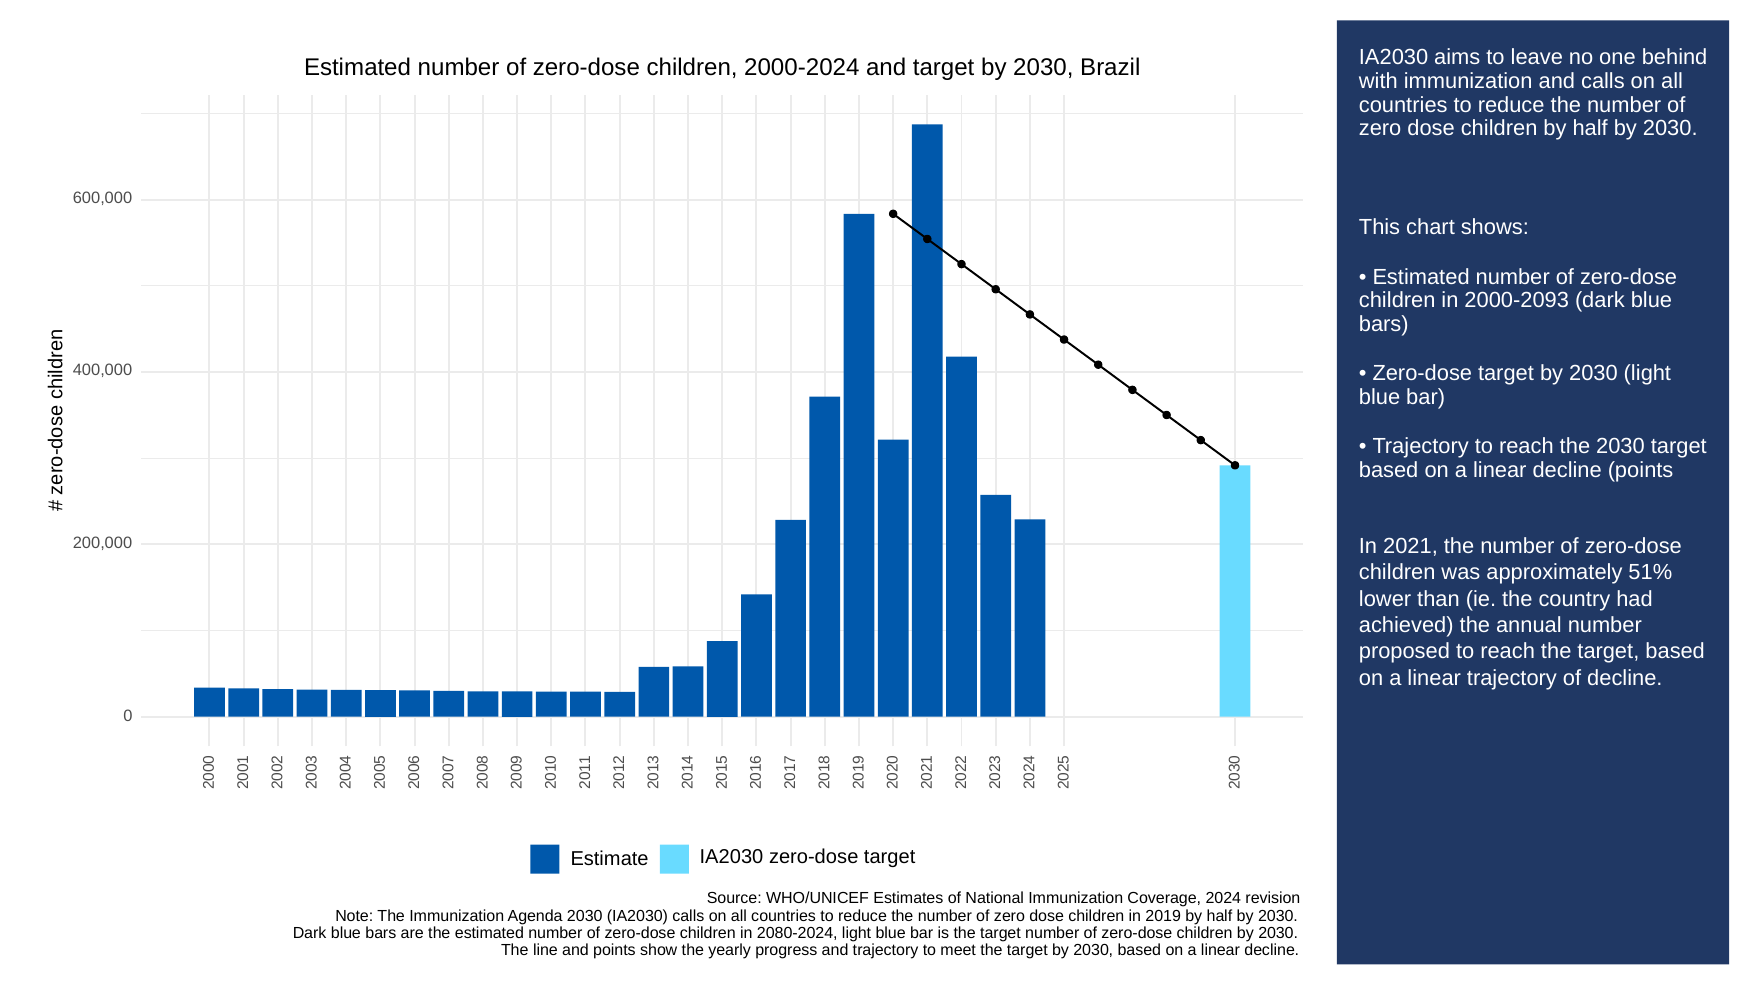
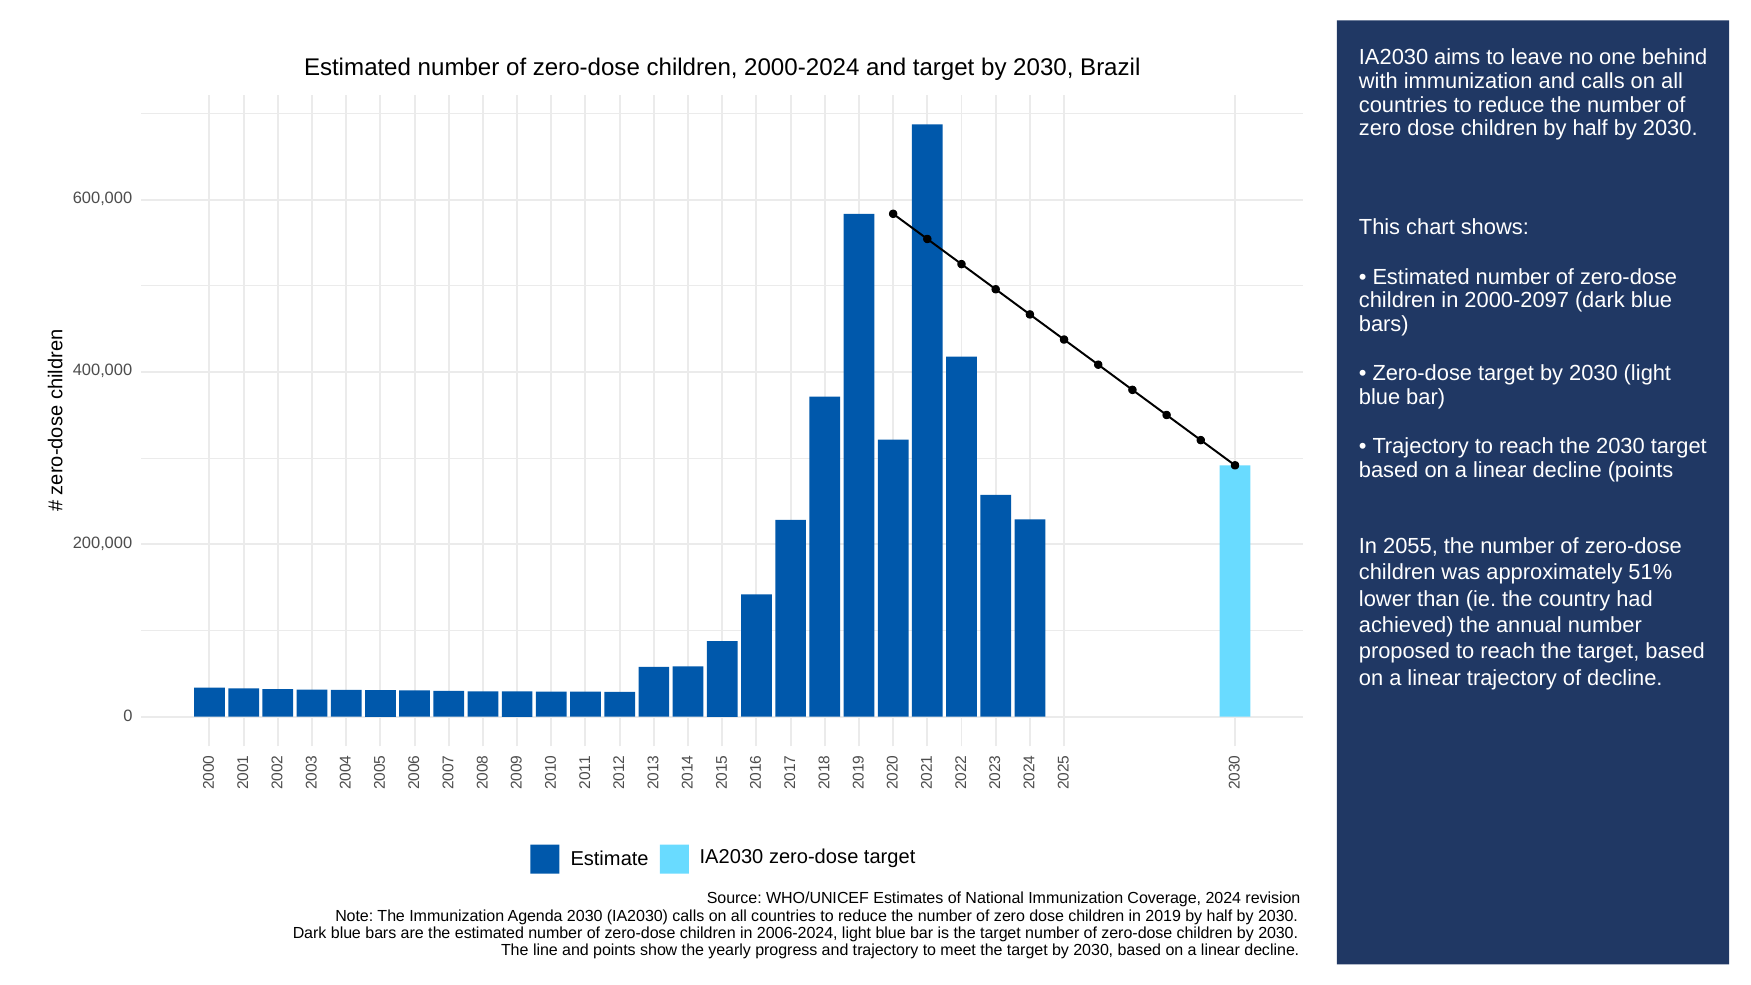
2000-2093: 2000-2093 -> 2000-2097 (1517, 301)
2021: 2021 -> 2055 (1411, 546)
2080-2024: 2080-2024 -> 2006-2024 (797, 933)
